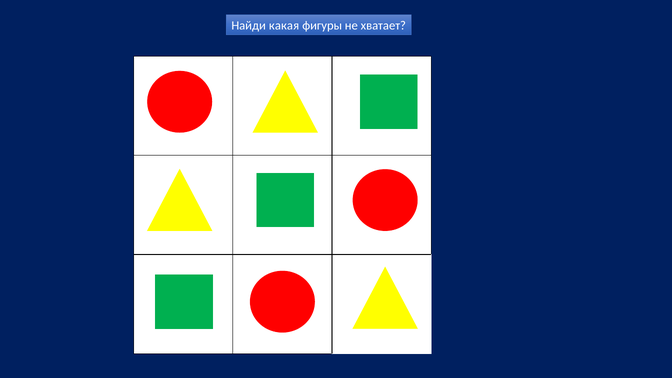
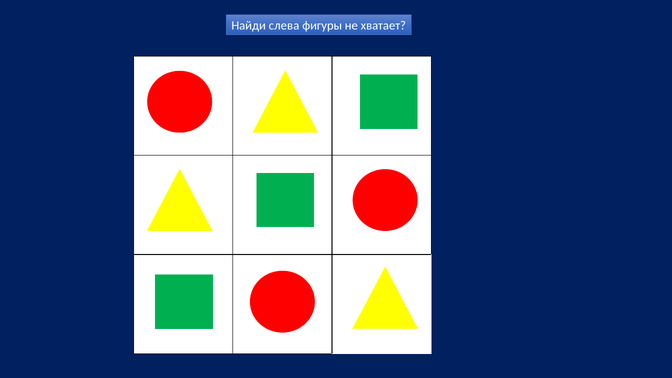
какая: какая -> слева (284, 26)
